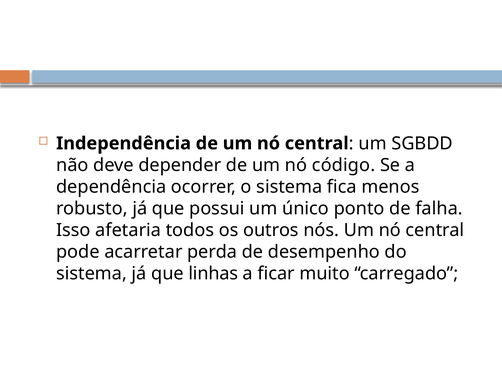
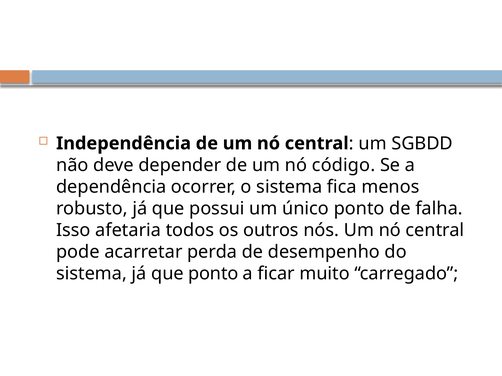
que linhas: linhas -> ponto (213, 274)
